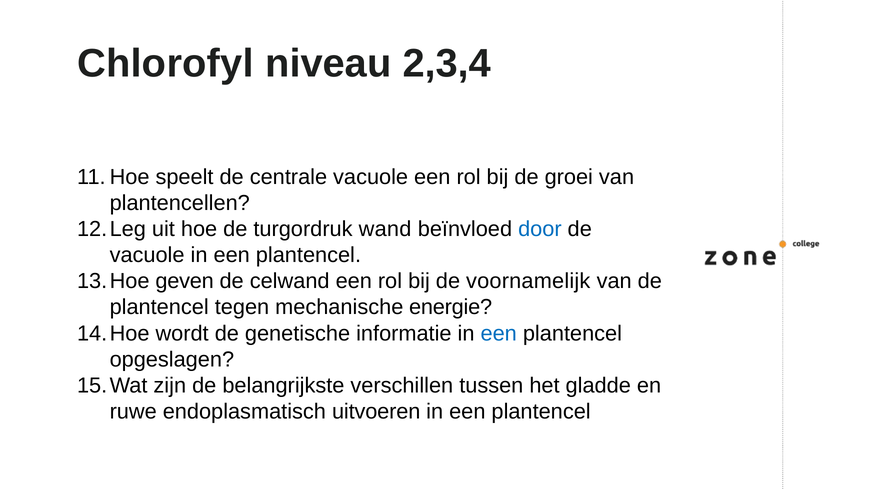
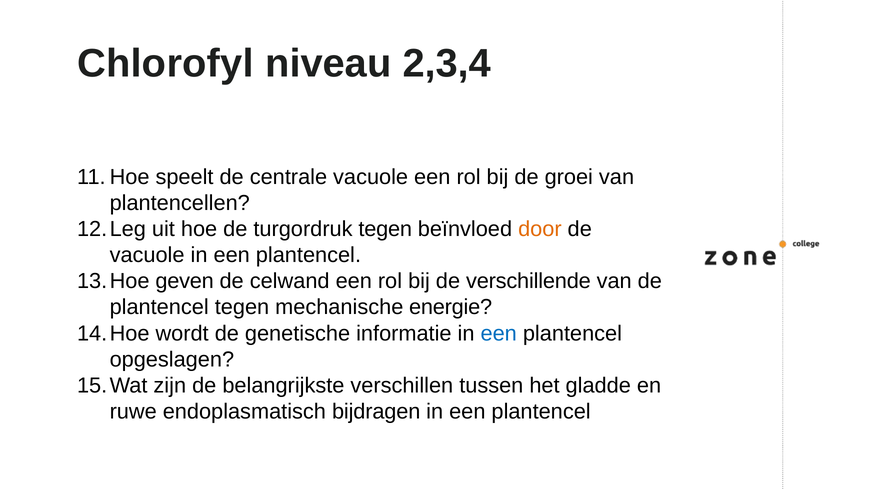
turgordruk wand: wand -> tegen (385, 229)
door colour: blue -> orange (540, 229)
voornamelijk: voornamelijk -> verschillende (528, 281)
uitvoeren: uitvoeren -> bijdragen (376, 412)
